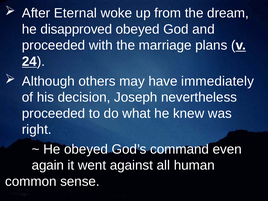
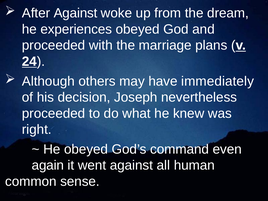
After Eternal: Eternal -> Against (76, 13)
disapproved: disapproved -> experiences (76, 29)
